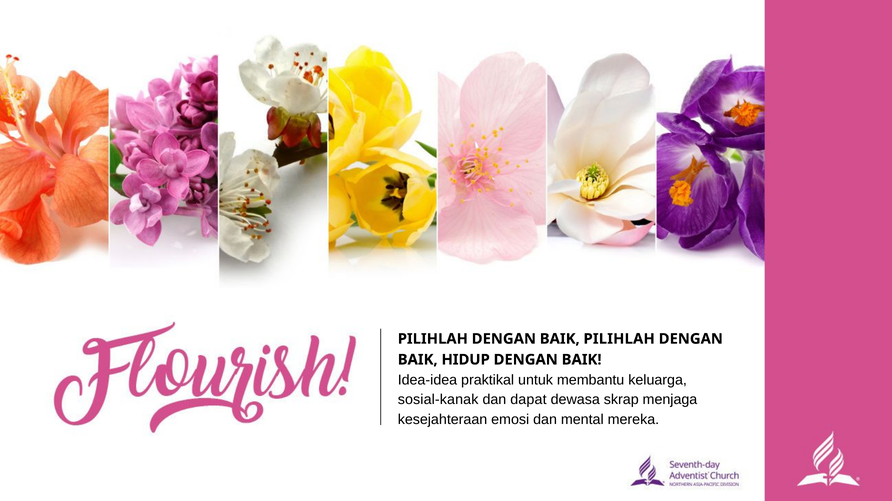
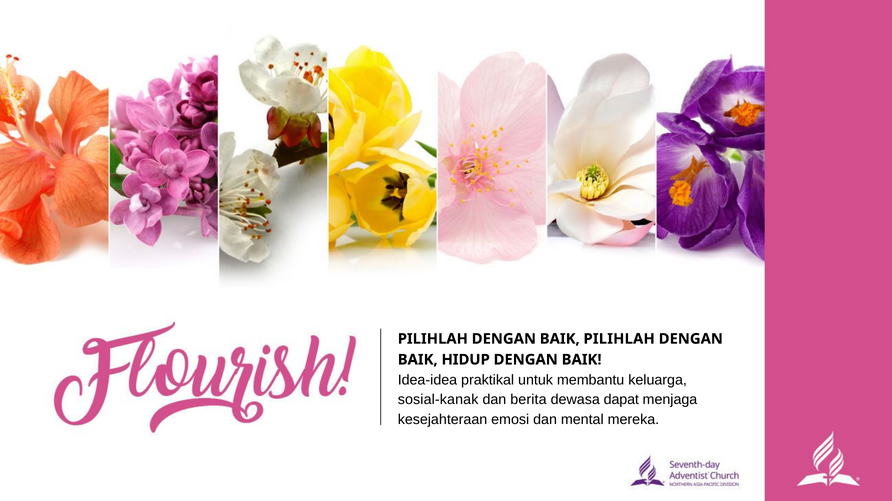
dapat: dapat -> berita (528, 400)
skrap: skrap -> dapat (621, 400)
